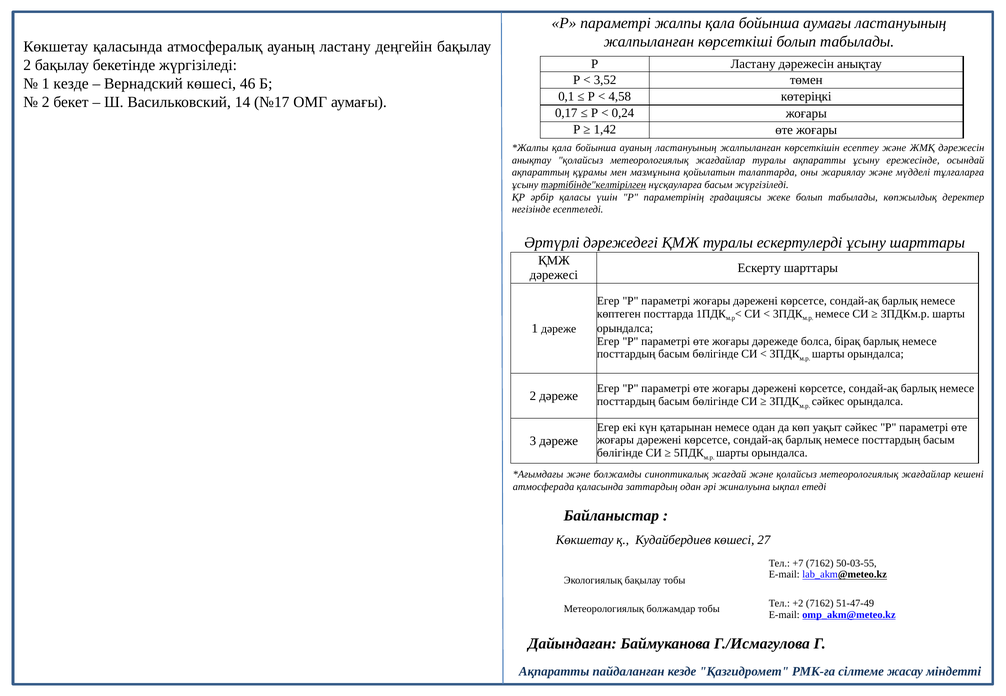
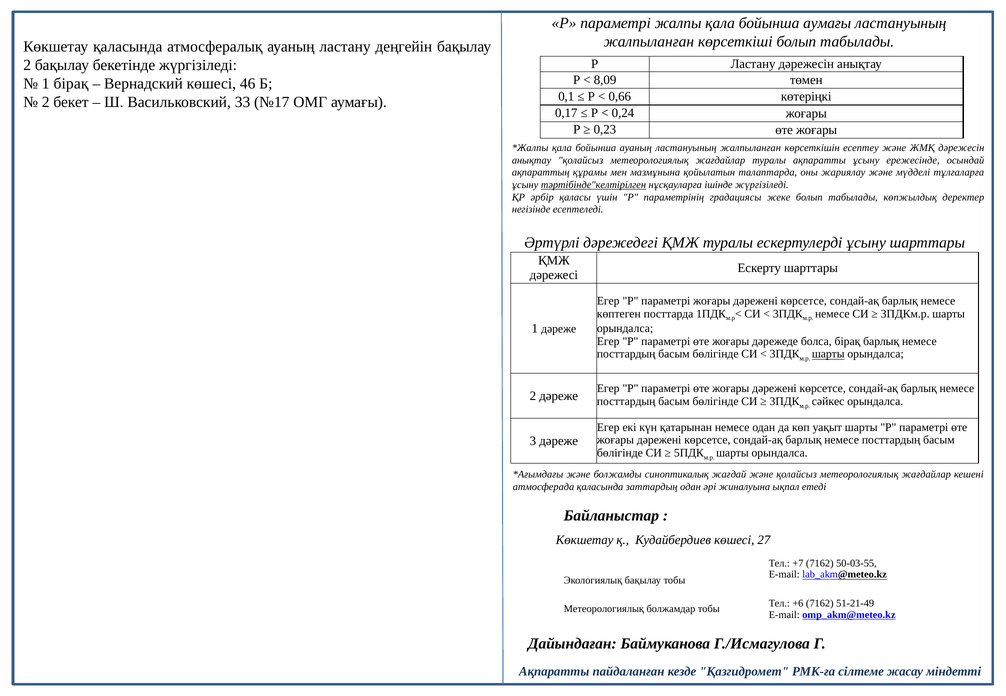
3,52: 3,52 -> 8,09 (605, 80)
1 кезде: кезде -> бірақ (71, 84)
4,58: 4,58 -> 0,66 (620, 97)
14: 14 -> 33 (243, 102)
1,42: 1,42 -> 0,23 (605, 130)
нұсқауларға басым: басым -> ішінде (719, 185)
шарты underline: none -> present (828, 354)
уақыт сәйкес: сәйкес -> шарты (861, 428)
+2: +2 -> +6 (798, 604)
51-47-49: 51-47-49 -> 51-21-49 (855, 604)
